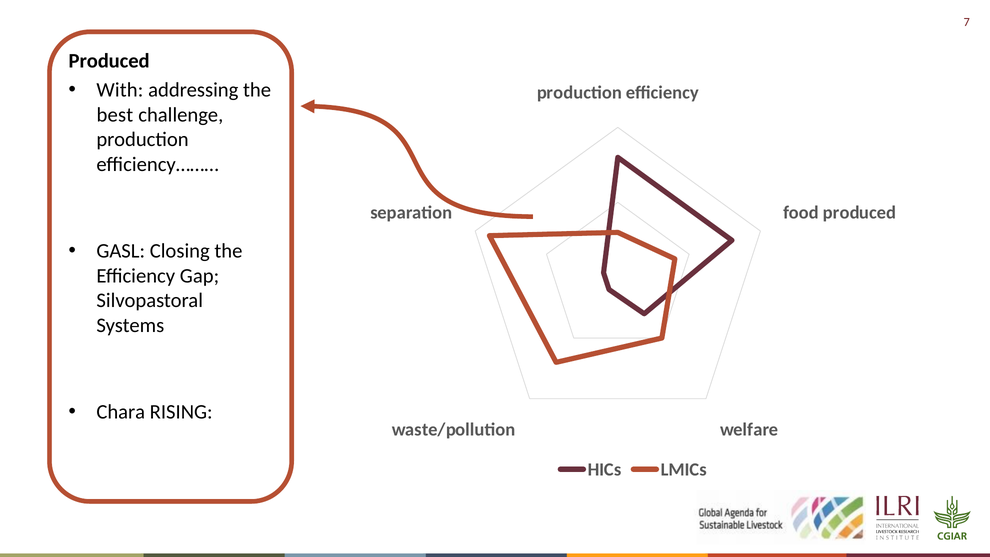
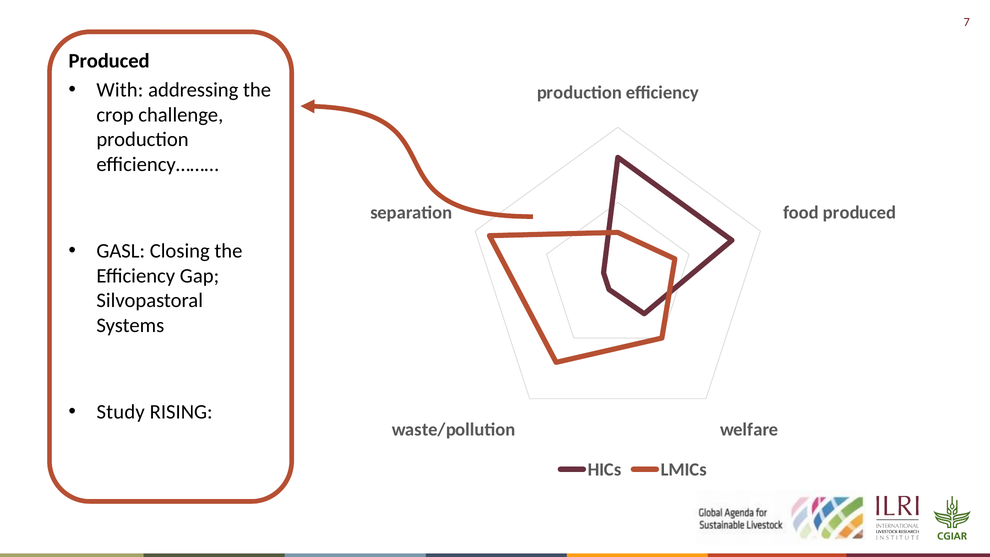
best: best -> crop (115, 115)
Chara: Chara -> Study (121, 412)
